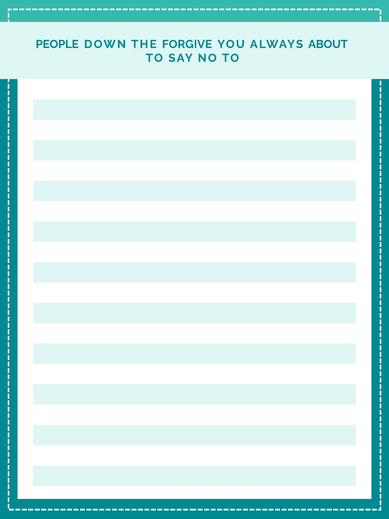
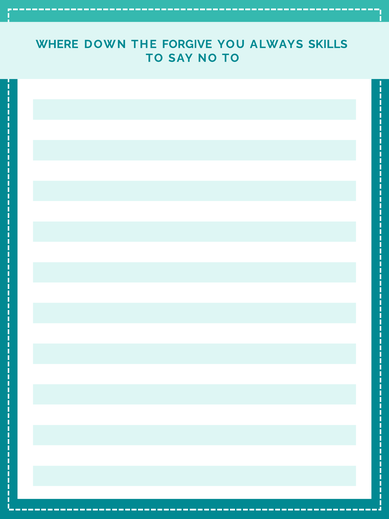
PEOPLE: PEOPLE -> WHERE (57, 44)
ABOUT: ABOUT -> SKILLS (328, 44)
